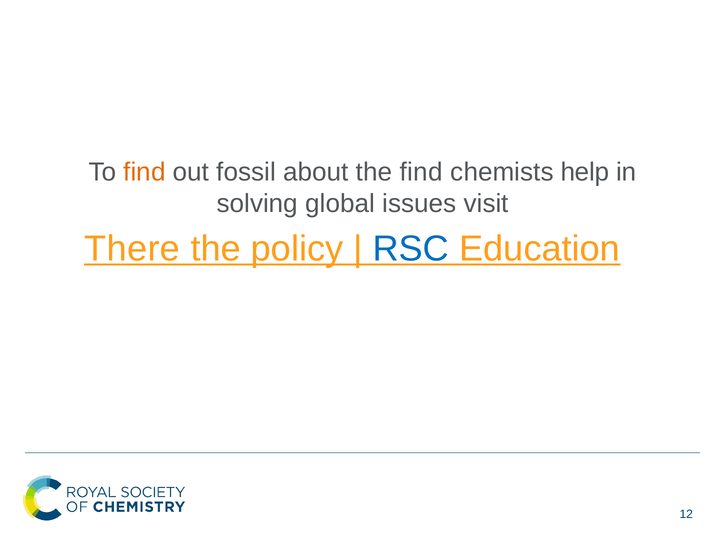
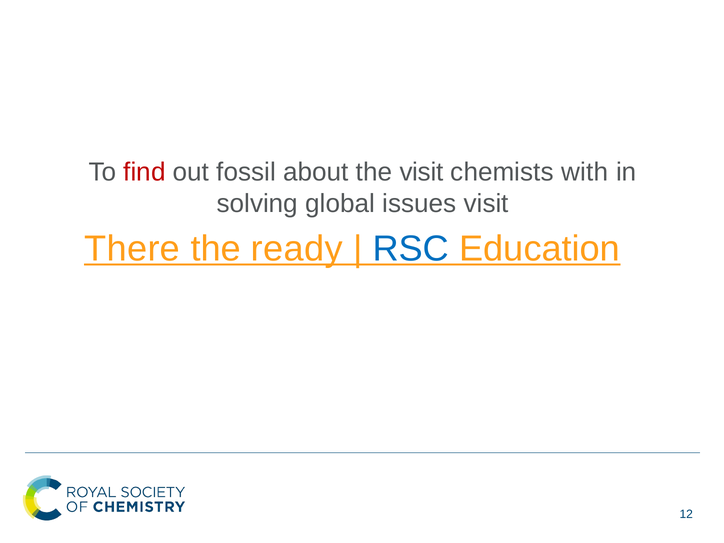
find colour: orange -> red (144, 172)
the find: find -> visit (421, 172)
help: help -> with (585, 172)
policy: policy -> ready (297, 249)
